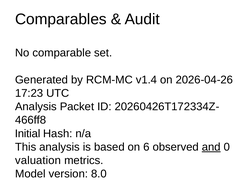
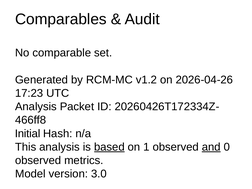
v1.4: v1.4 -> v1.2 (146, 80)
based underline: none -> present (109, 147)
6: 6 -> 1 (146, 147)
valuation: valuation -> observed (38, 160)
8.0: 8.0 -> 3.0 (99, 174)
